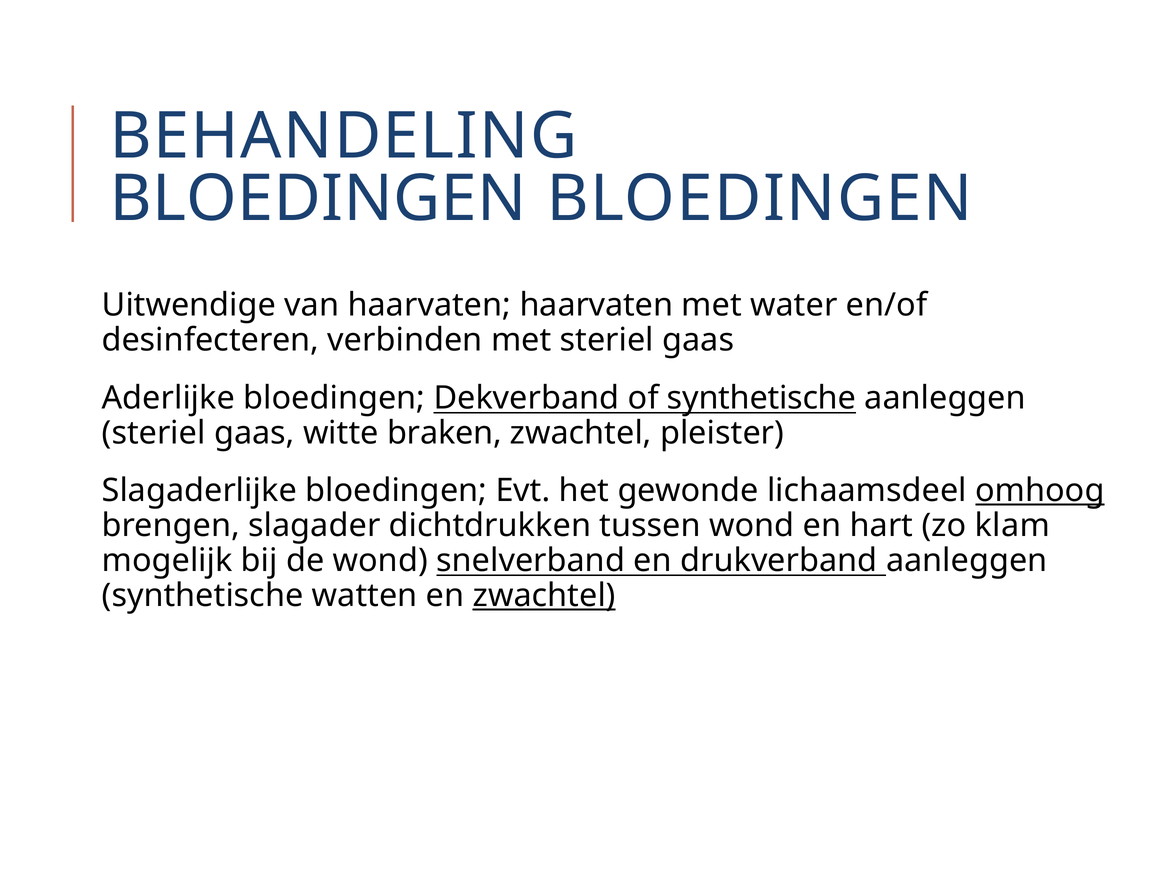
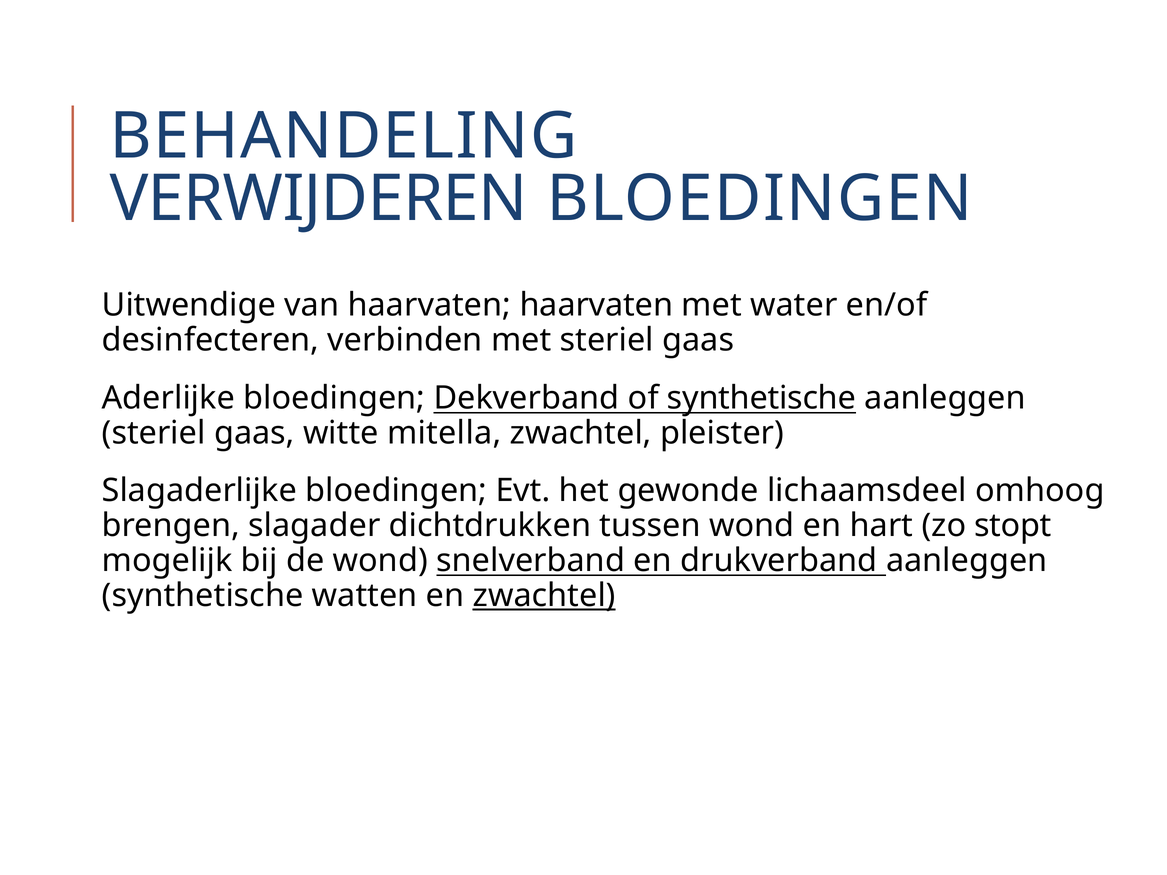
BLOEDINGEN: BLOEDINGEN -> VERWIJDEREN (318, 199)
braken: braken -> mitella (444, 433)
omhoog underline: present -> none (1040, 491)
klam: klam -> stopt (1013, 526)
